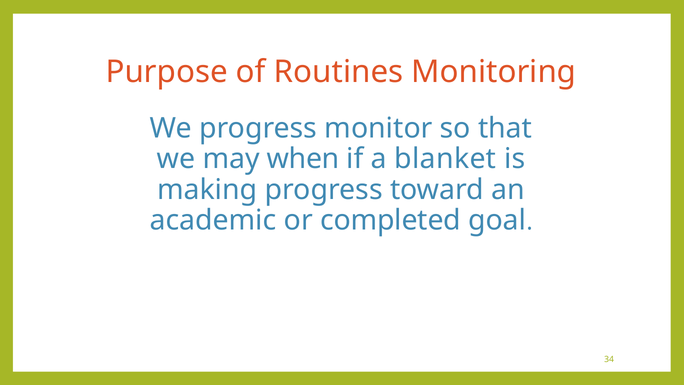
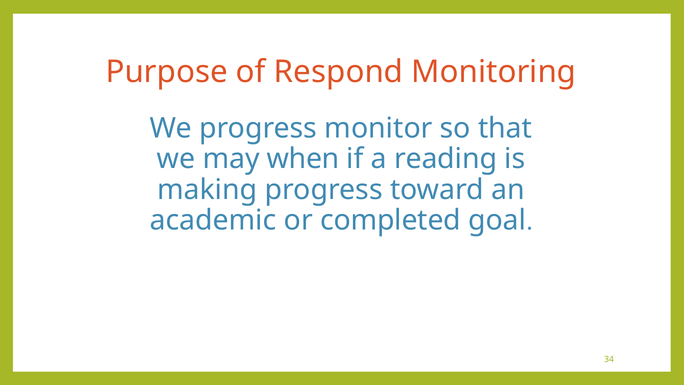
Routines: Routines -> Respond (339, 72)
blanket: blanket -> reading (446, 159)
